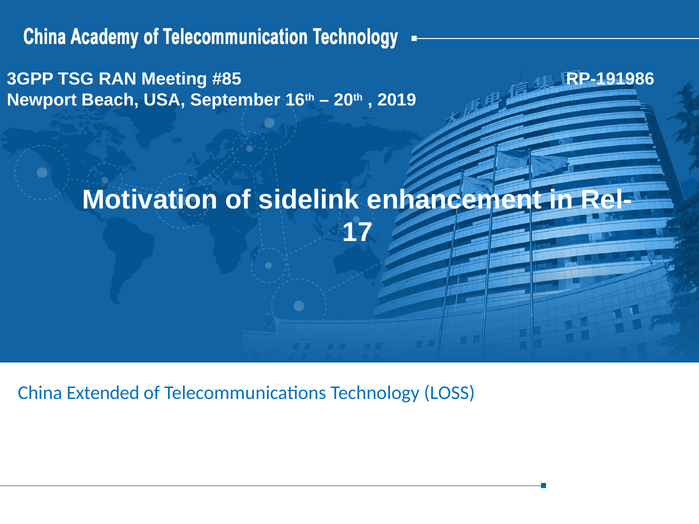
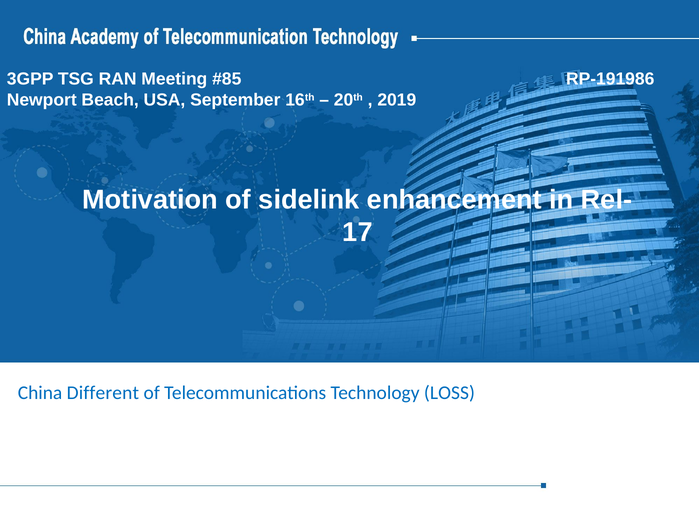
Extended: Extended -> Different (103, 393)
